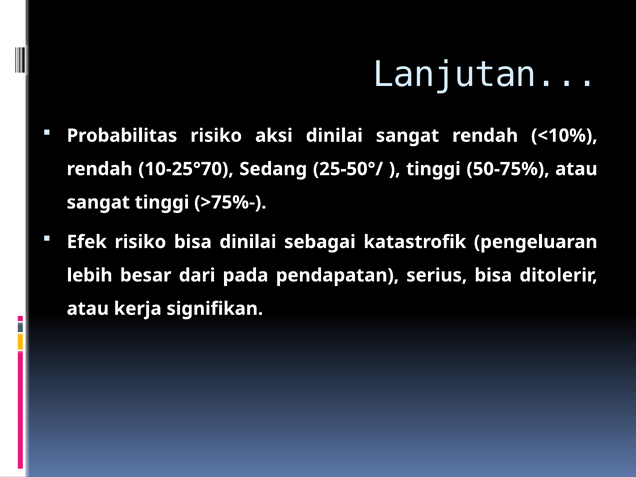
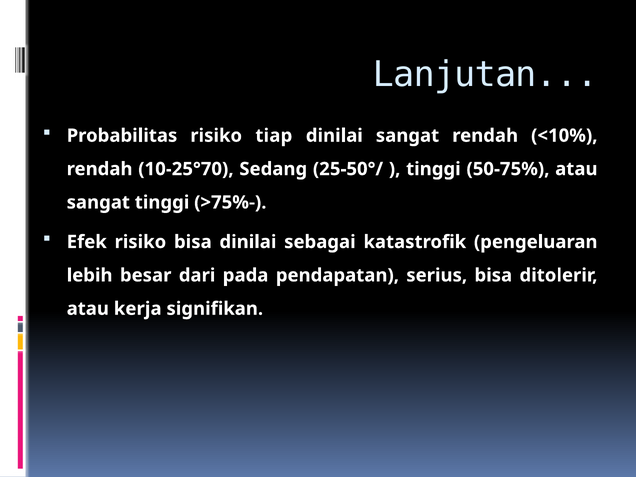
aksi: aksi -> tiap (274, 136)
